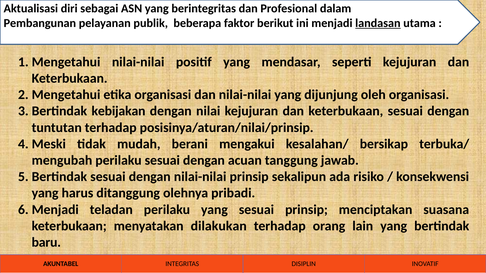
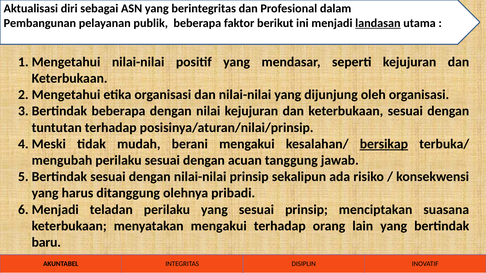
kebijakan: kebijakan -> beberapa (118, 111)
bersikap underline: none -> present (384, 144)
menyatakan dilakukan: dilakukan -> mengakui (219, 226)
